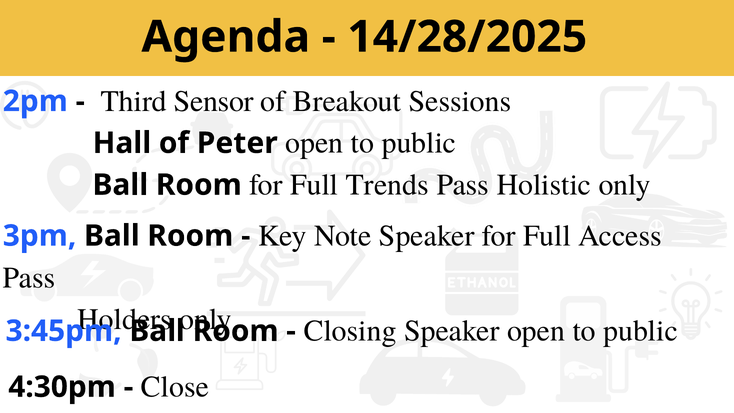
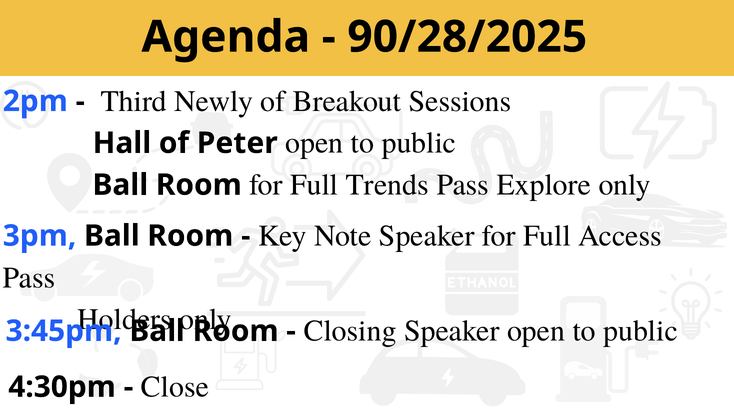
14/28/2025: 14/28/2025 -> 90/28/2025 (467, 37)
Sensor: Sensor -> Newly (214, 101)
Holistic: Holistic -> Explore (544, 185)
